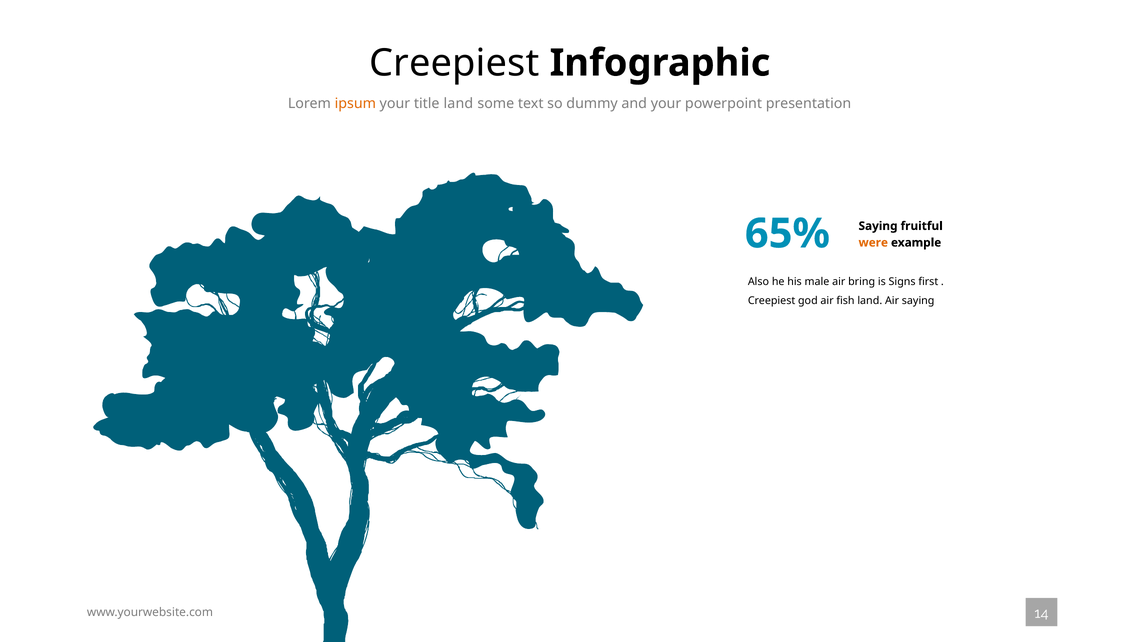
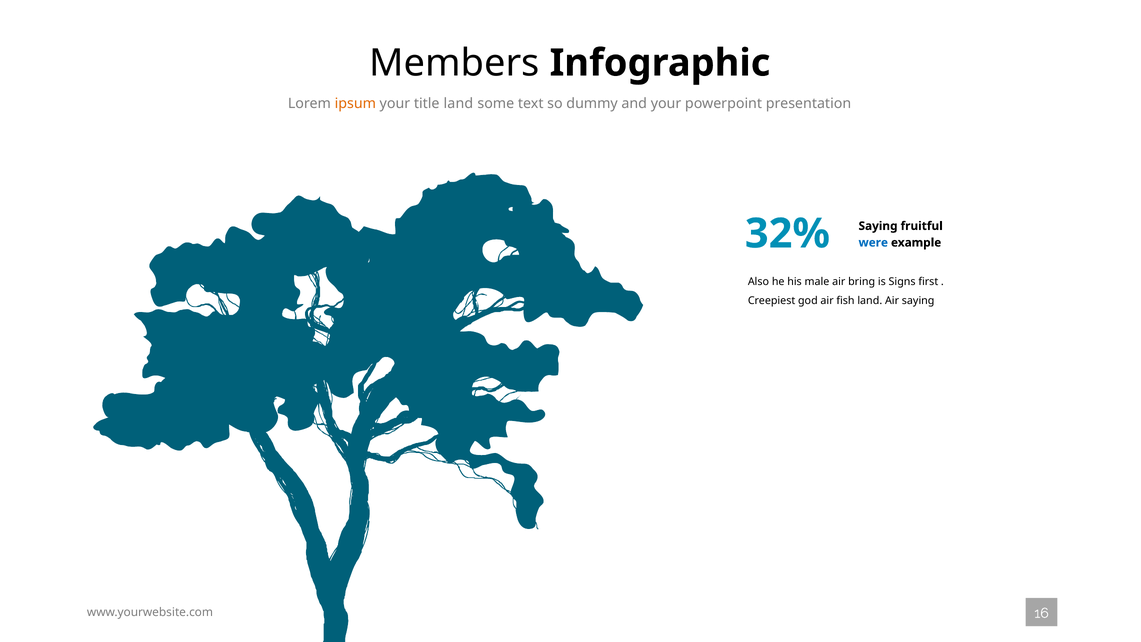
Creepiest: Creepiest -> Members (454, 63)
65%: 65% -> 32% (787, 234)
were colour: orange -> blue (873, 243)
14: 14 -> 16 (1042, 613)
